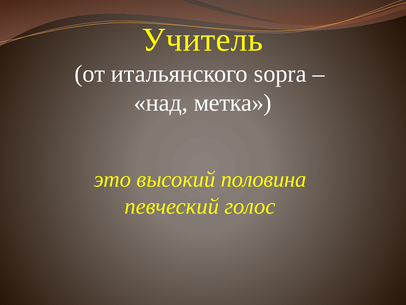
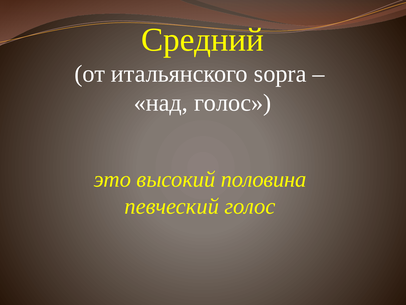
Учитель: Учитель -> Средний (203, 40)
над метка: метка -> голос (233, 103)
